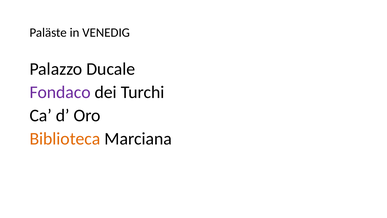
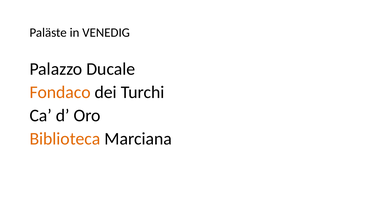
Fondaco colour: purple -> orange (60, 92)
